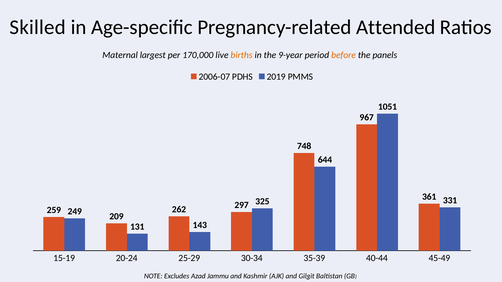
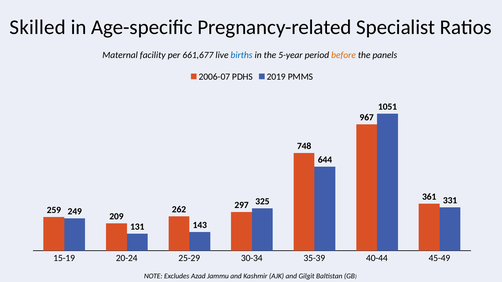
Attended: Attended -> Specialist (396, 27)
largest: largest -> facility (153, 55)
170,000: 170,000 -> 661,677 (198, 55)
births colour: orange -> blue (242, 55)
9-year: 9-year -> 5-year (290, 55)
